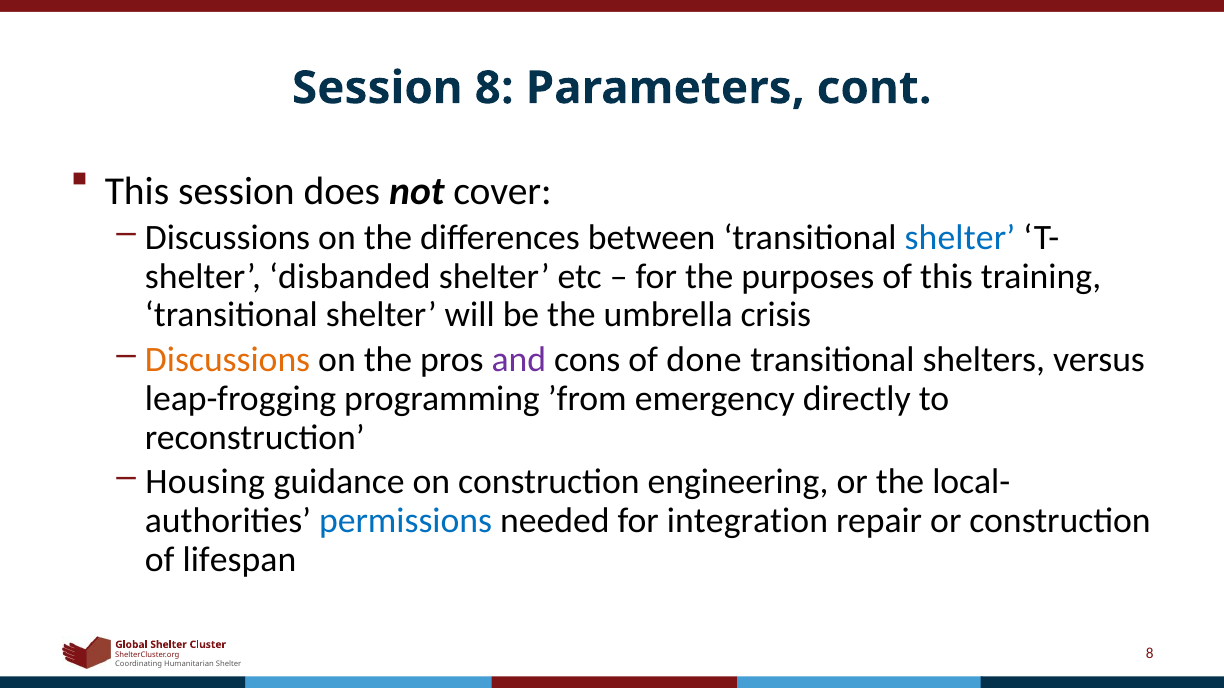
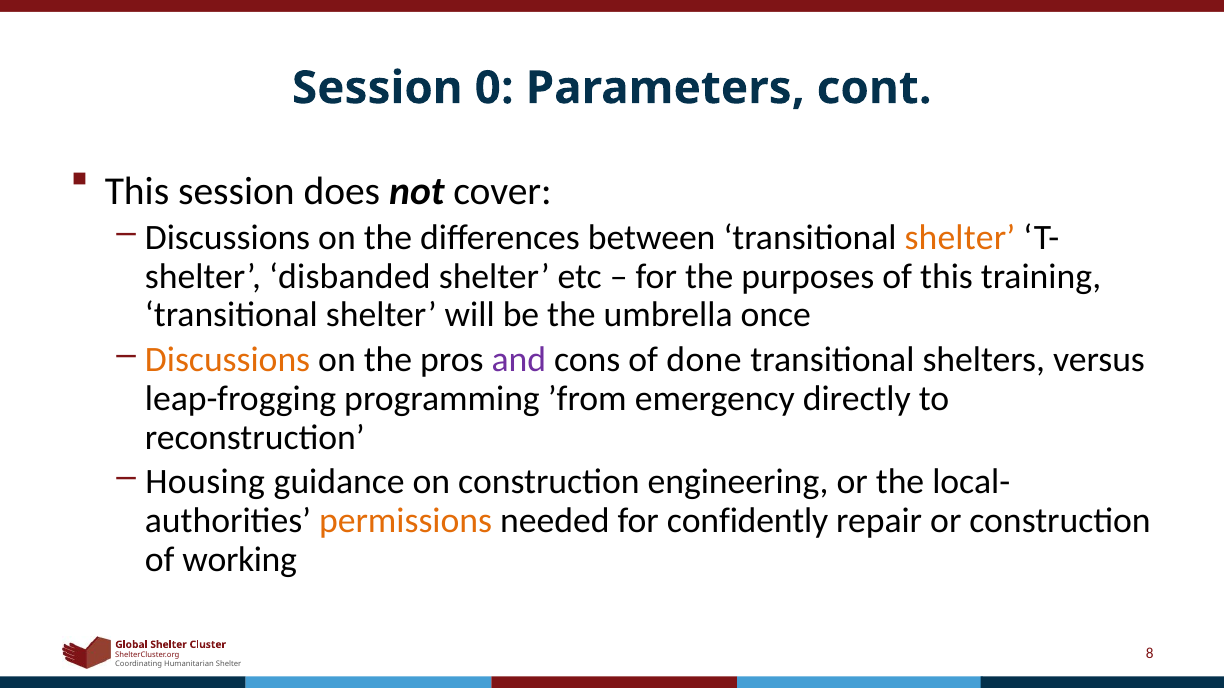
Session 8: 8 -> 0 (494, 88)
shelter colour: blue -> orange (960, 238)
crisis: crisis -> once (776, 315)
permissions colour: blue -> orange (406, 521)
integration: integration -> confidently (748, 521)
lifespan: lifespan -> working (240, 560)
